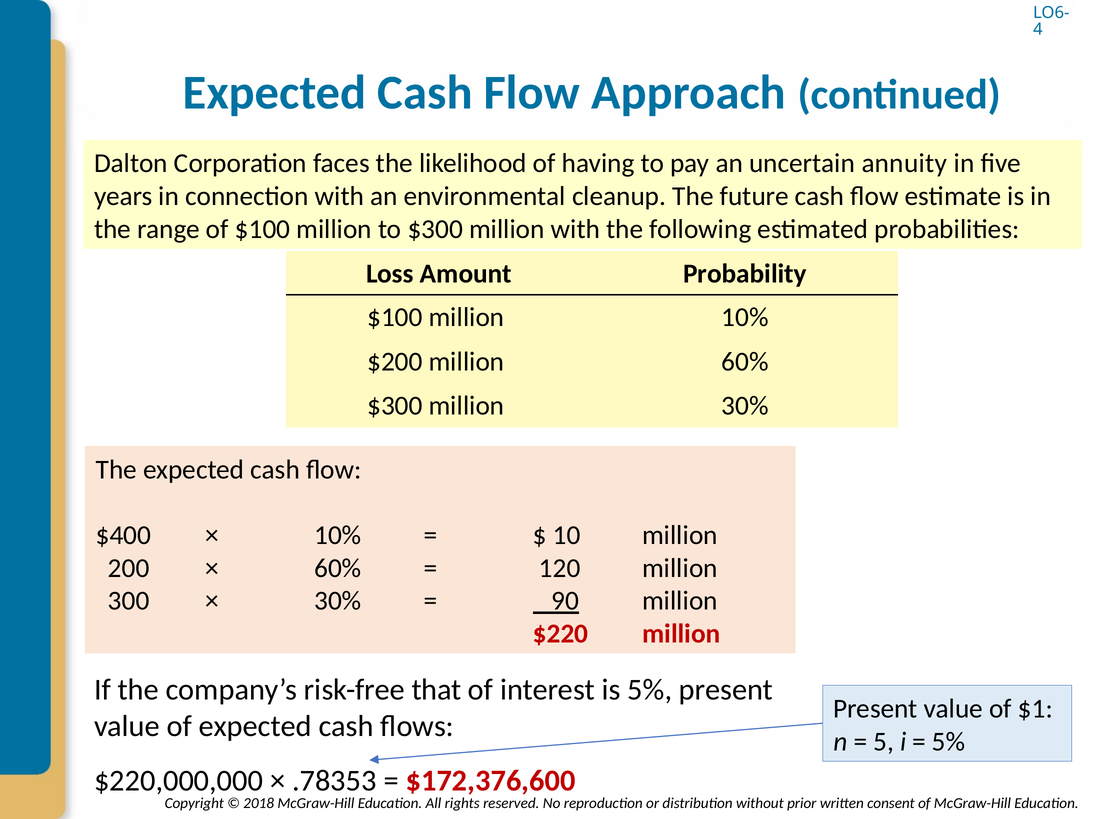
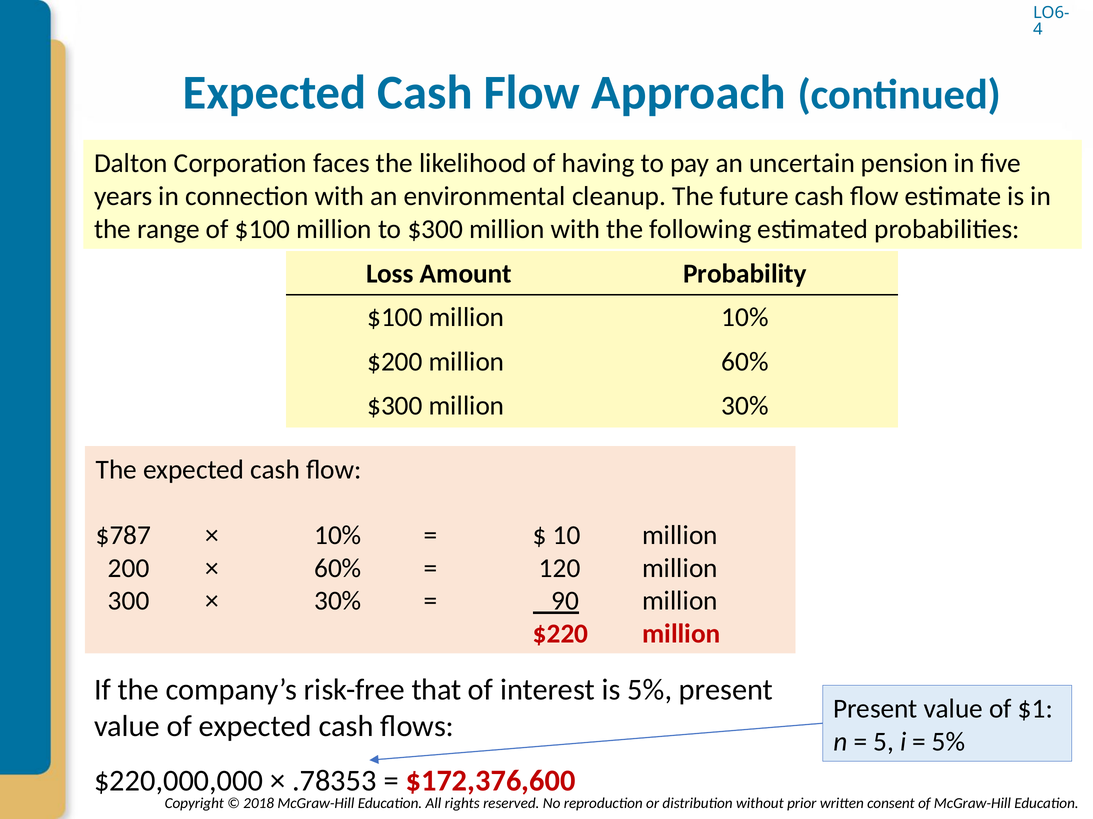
annuity: annuity -> pension (904, 164)
$400: $400 -> $787 (123, 536)
